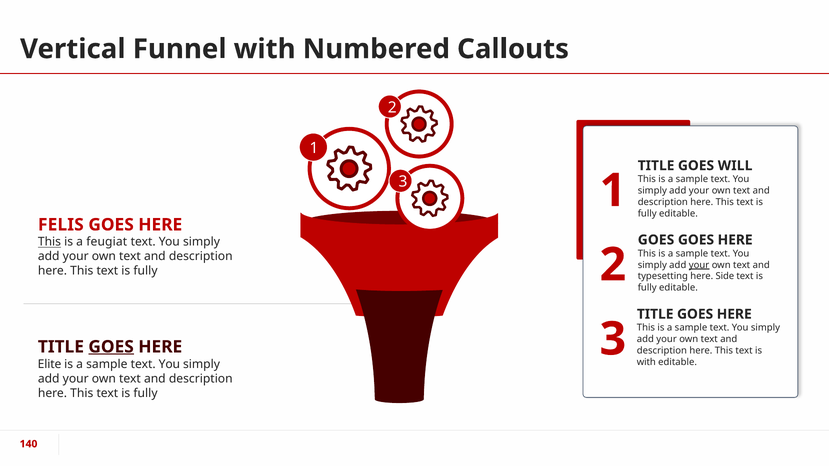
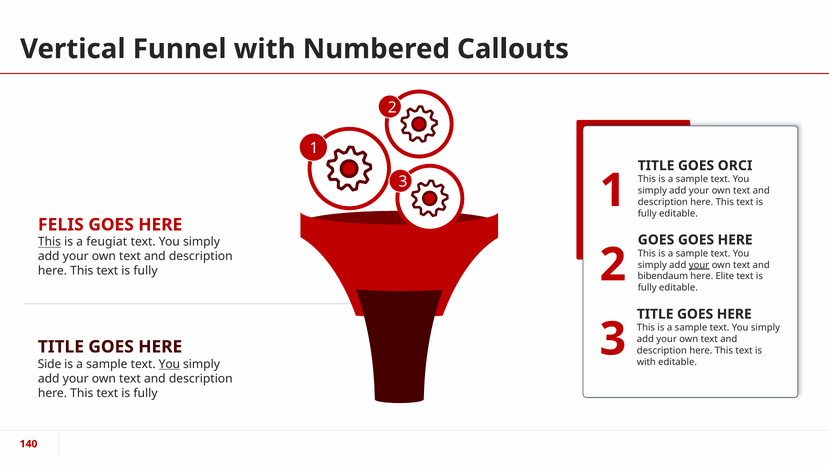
WILL: WILL -> ORCI (735, 166)
typesetting: typesetting -> bibendaum (663, 277)
Side: Side -> Elite (725, 277)
GOES underline: present -> none (111, 347)
Elite: Elite -> Side (50, 364)
You underline: none -> present (169, 364)
